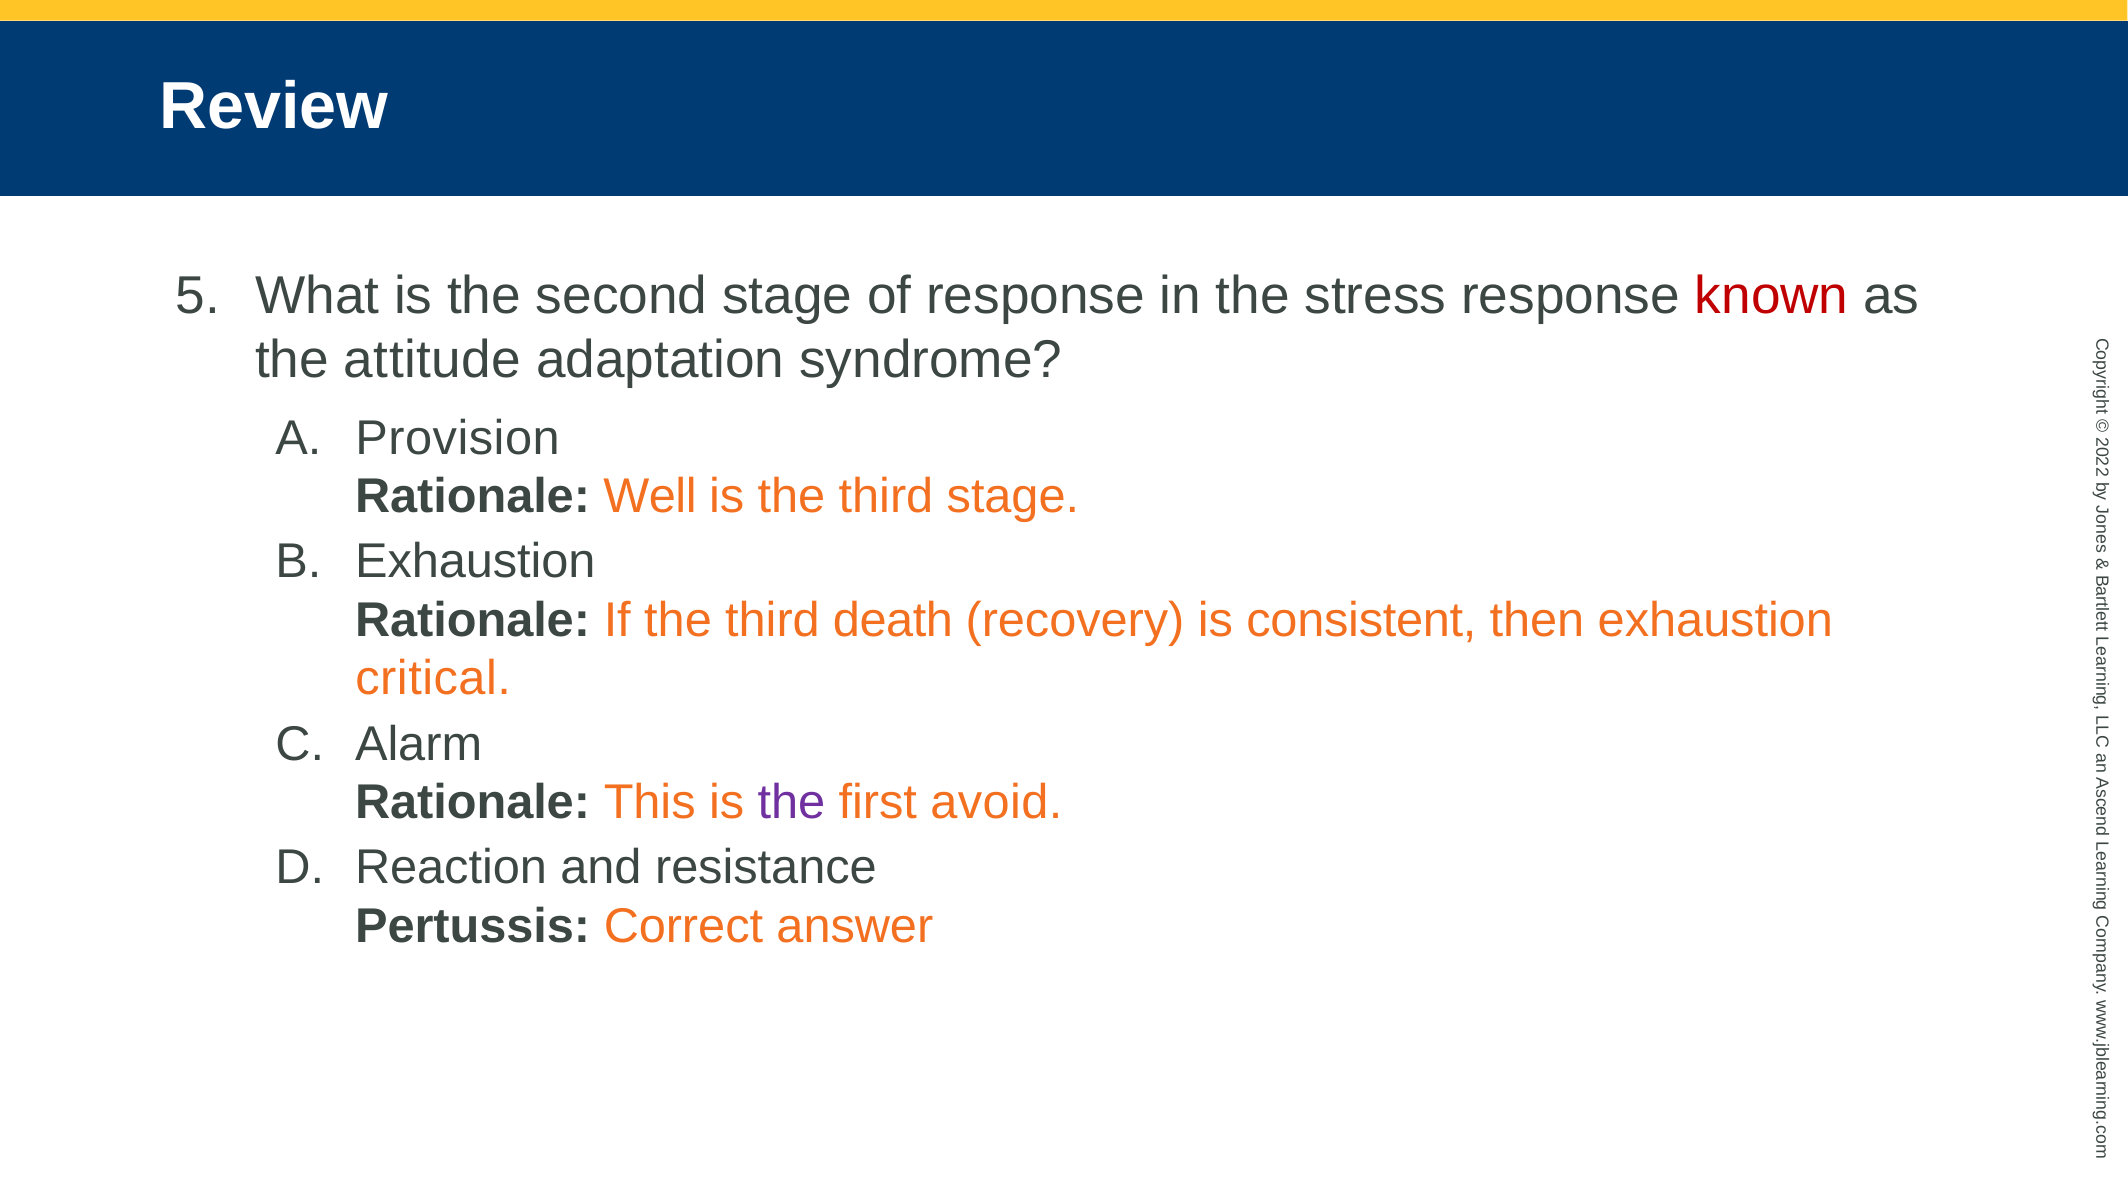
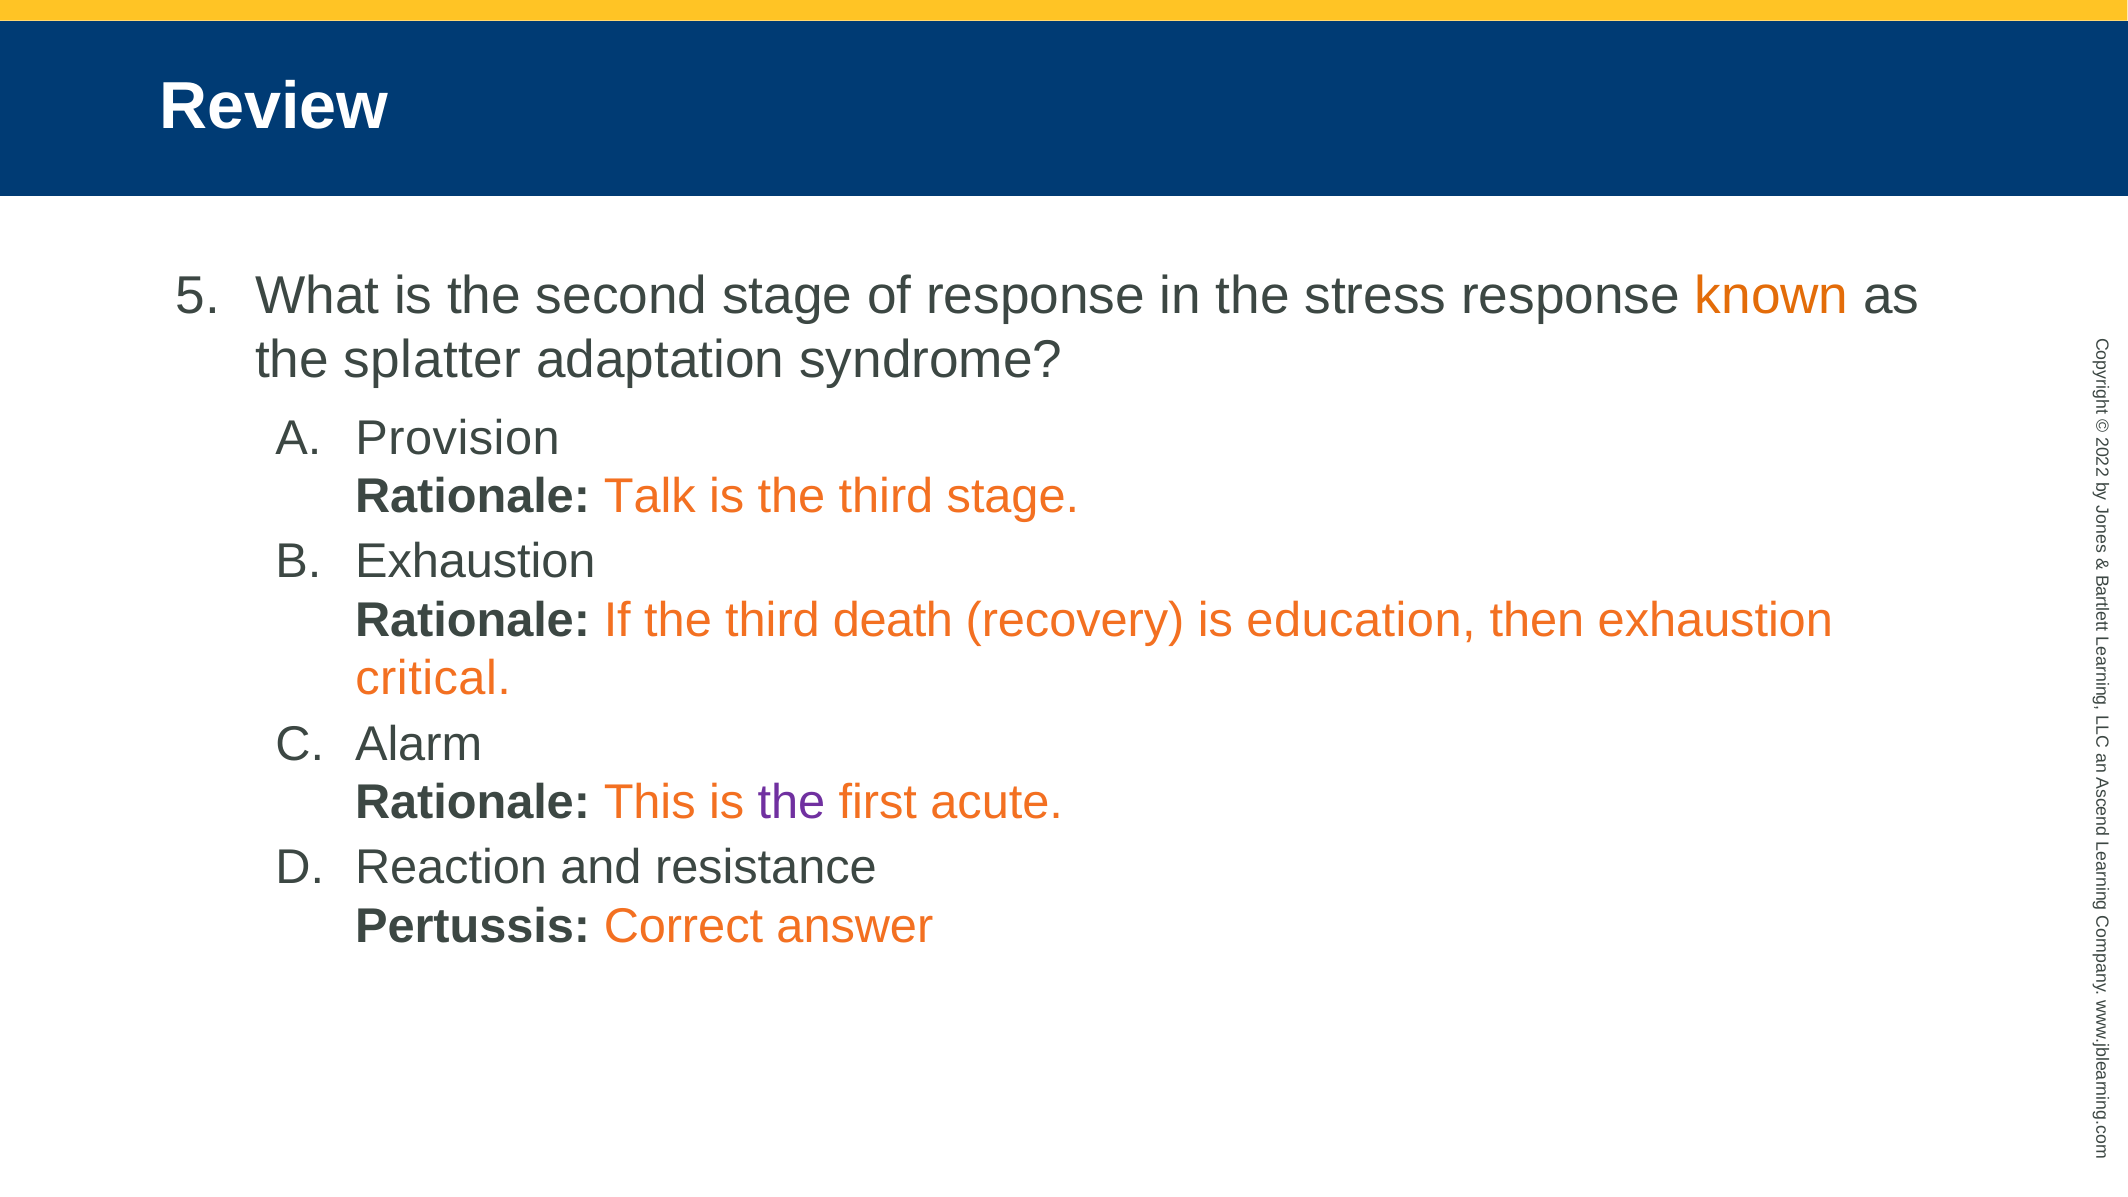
known colour: red -> orange (1772, 296)
attitude: attitude -> splatter (432, 360)
Well: Well -> Talk (650, 497)
consistent: consistent -> education (1361, 620)
avoid: avoid -> acute (997, 802)
